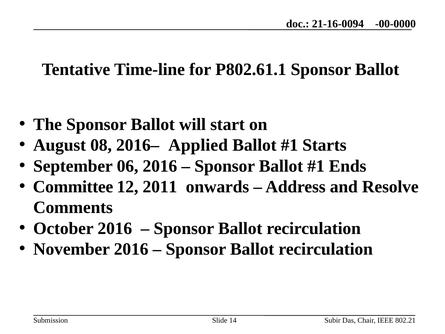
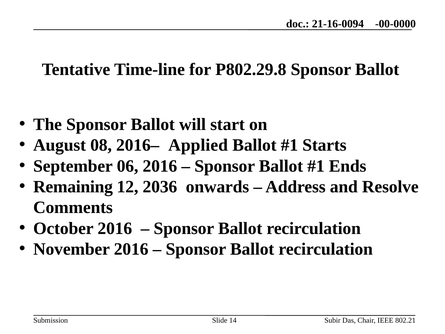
P802.61.1: P802.61.1 -> P802.29.8 (251, 69)
Committee: Committee -> Remaining (73, 187)
2011: 2011 -> 2036 (160, 187)
